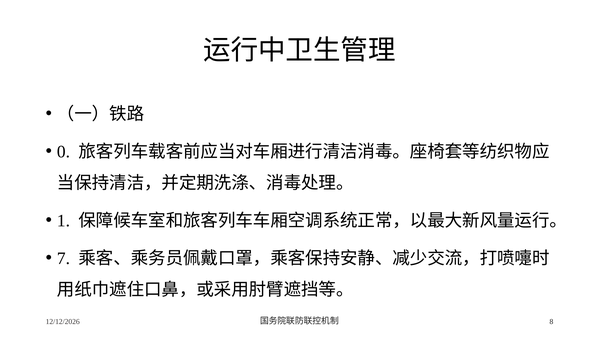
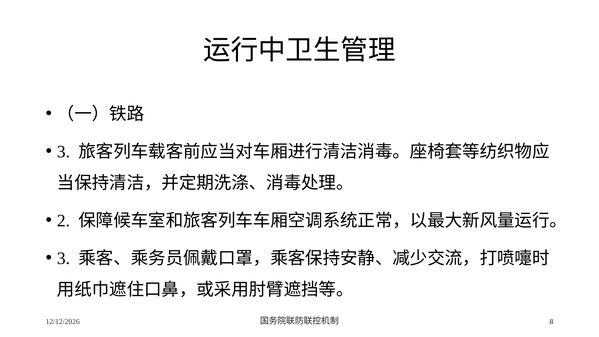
0: 0 -> 3 (63, 152)
1: 1 -> 2 (63, 221)
7: 7 -> 3 (63, 258)
